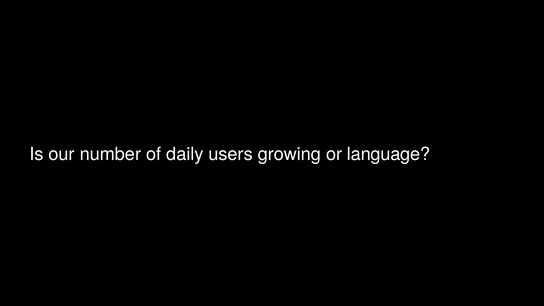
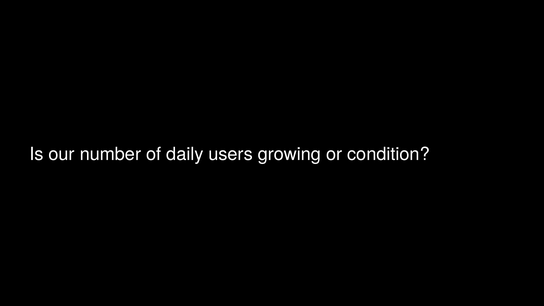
language: language -> condition (389, 154)
